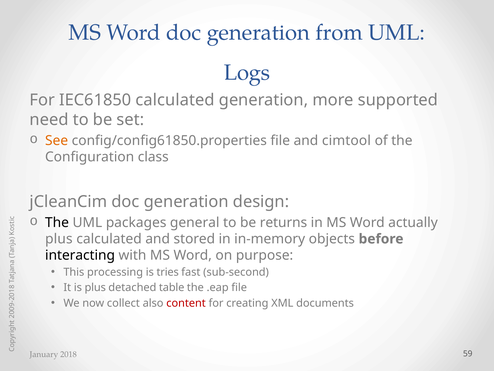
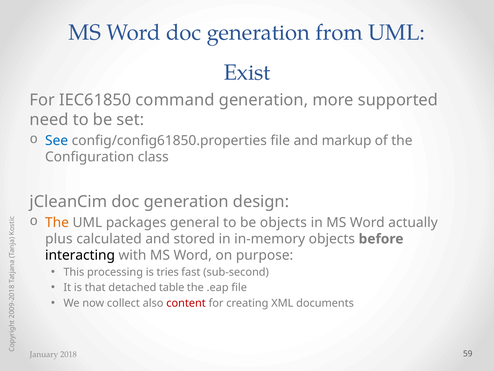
Logs: Logs -> Exist (247, 72)
IEC61850 calculated: calculated -> command (175, 100)
See colour: orange -> blue (57, 140)
cimtool: cimtool -> markup (347, 140)
The colour: black -> orange (57, 222)
be returns: returns -> objects (283, 222)
is plus: plus -> that (95, 287)
